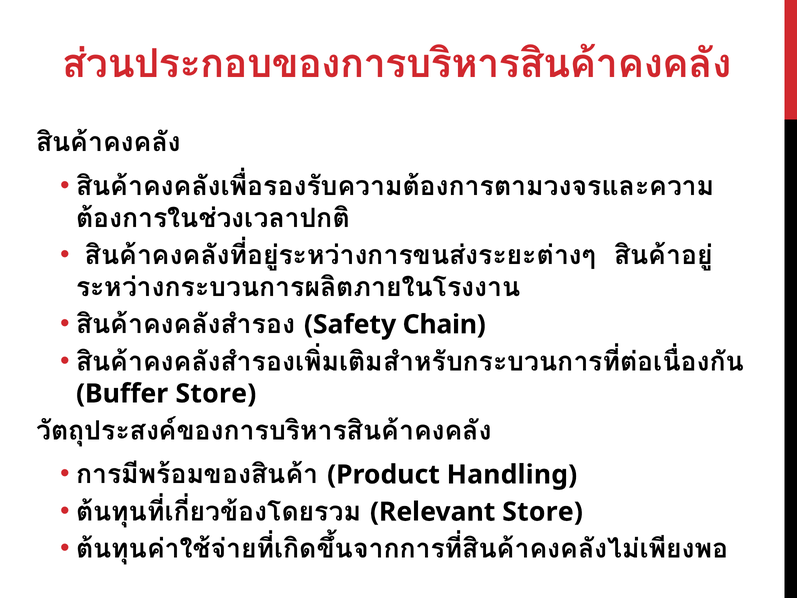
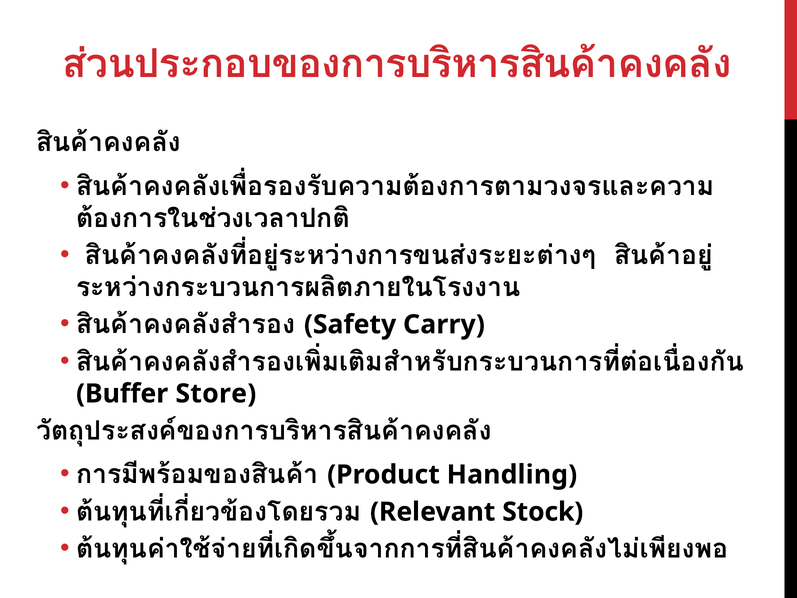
Chain: Chain -> Carry (444, 324)
Relevant Store: Store -> Stock (543, 512)
